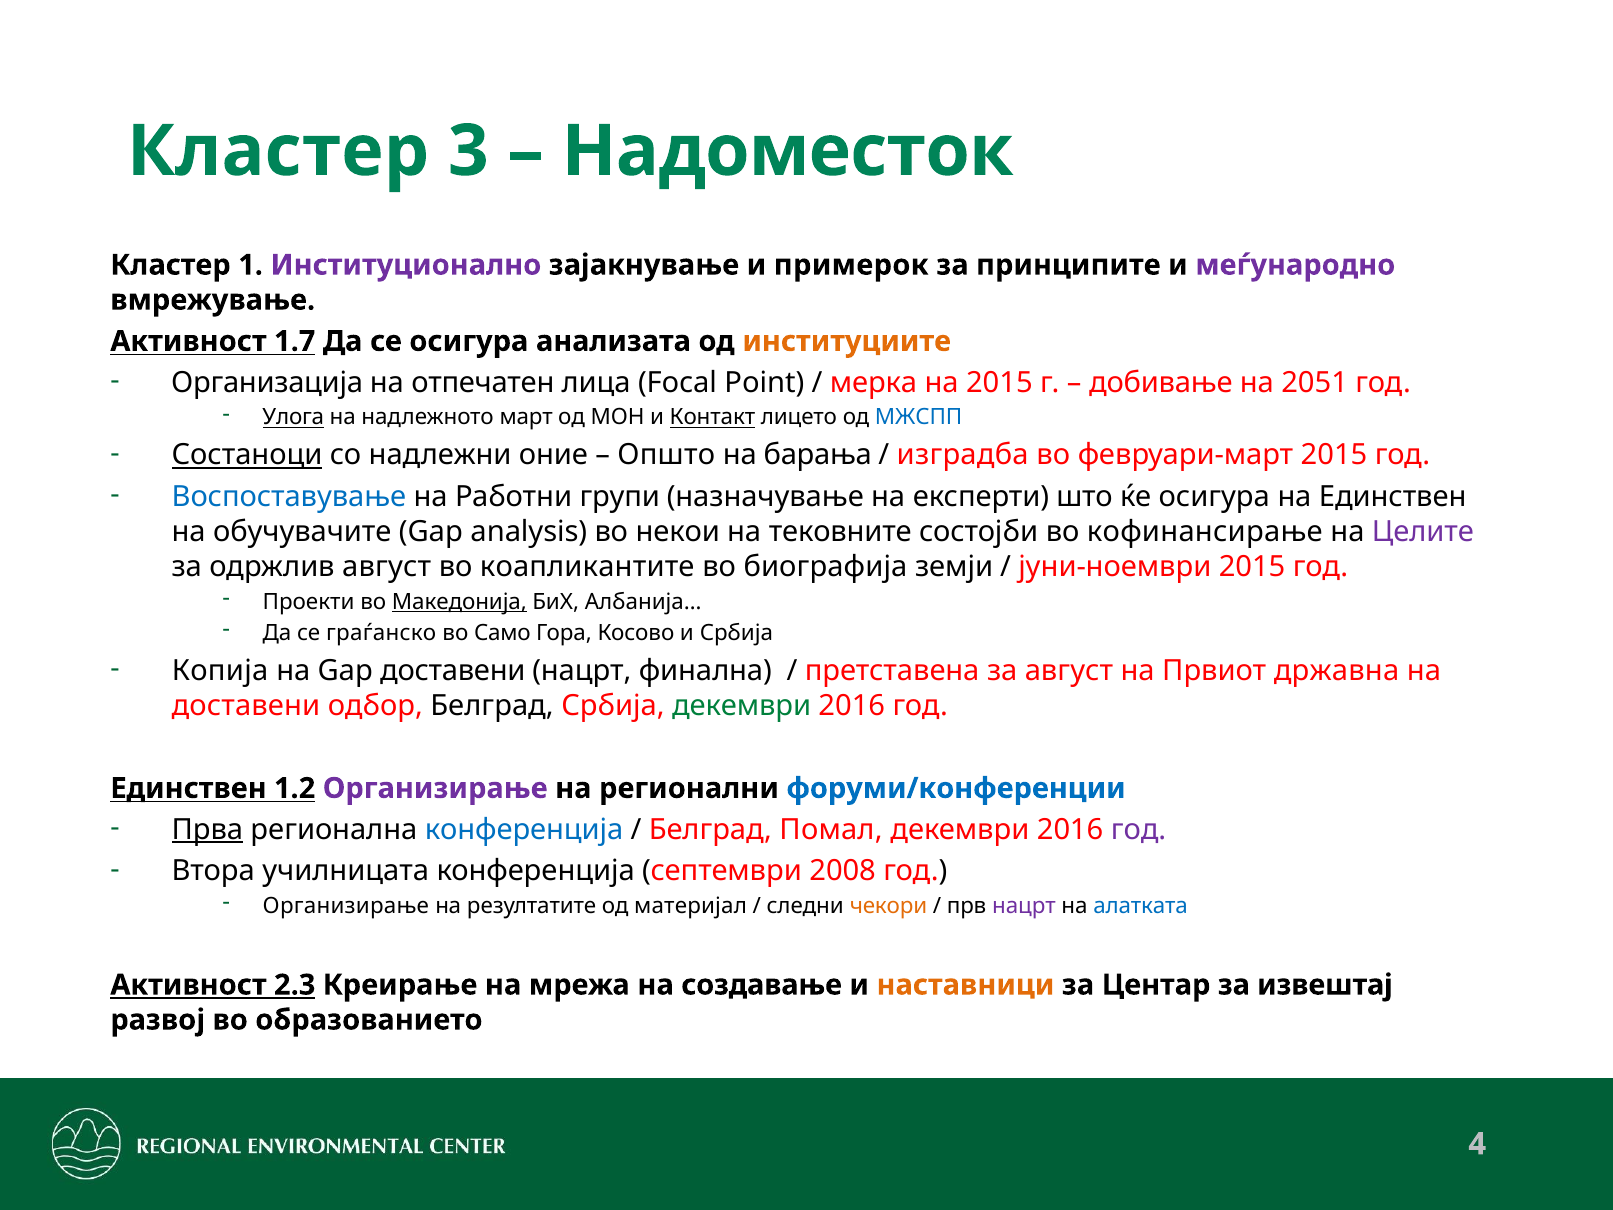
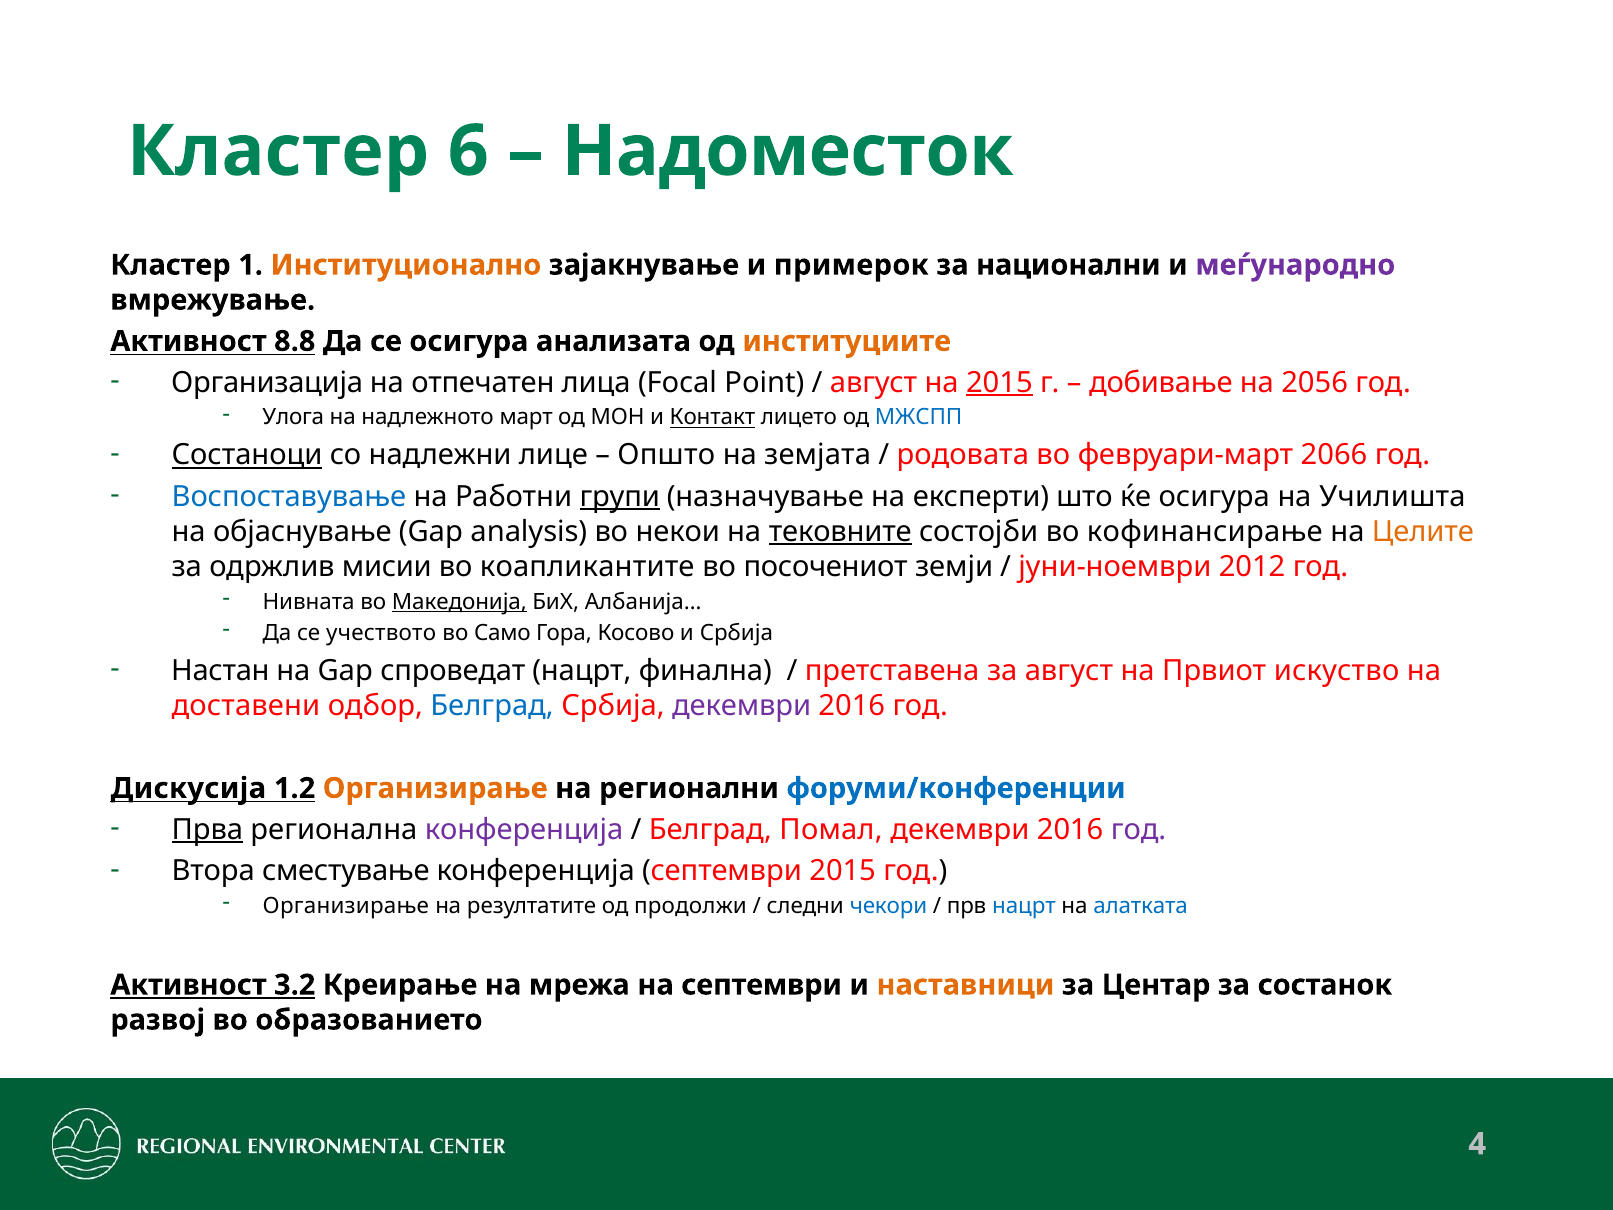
3: 3 -> 6 (468, 151)
Институционално colour: purple -> orange (406, 265)
принципите: принципите -> национални (1068, 265)
1.7: 1.7 -> 8.8 (295, 341)
мерка: мерка -> август (874, 383)
2015 underline: none -> present (999, 383)
2051: 2051 -> 2056 (1315, 383)
Улога underline: present -> none (293, 418)
оние: оние -> лице (553, 455)
барања: барања -> земјата (818, 455)
изградба: изградба -> родовата (963, 455)
февруари-март 2015: 2015 -> 2066 (1334, 455)
групи underline: none -> present (620, 497)
на Единствен: Единствен -> Училишта (1393, 497)
обучувачите: обучувачите -> објаснување (302, 531)
тековните underline: none -> present (840, 531)
Целите colour: purple -> orange (1423, 531)
одржлив август: август -> мисии (387, 566)
биографија: биографија -> посочениот (826, 566)
јуни-ноември 2015: 2015 -> 2012 (1252, 566)
Проекти: Проекти -> Нивната (309, 601)
граѓанско: граѓанско -> учеството (381, 633)
Копија: Копија -> Настан (220, 671)
Gap доставени: доставени -> спроведат (453, 671)
државна: државна -> искуство (1337, 671)
Белград colour: black -> blue (492, 706)
декември colour: green -> purple (742, 706)
Единствен: Единствен -> Дискусија (188, 788)
Организирање colour: purple -> orange (435, 788)
конференција colour: blue -> purple (524, 829)
училницата: училницата -> сместување (346, 871)
септември 2008: 2008 -> 2015 (843, 871)
материјал: материјал -> продолжи (691, 906)
чекори colour: orange -> blue (889, 906)
нацрт colour: purple -> blue (1024, 906)
2.3: 2.3 -> 3.2 (295, 985)
на создавање: создавање -> септември (762, 985)
извештај: извештај -> состанок (1325, 985)
